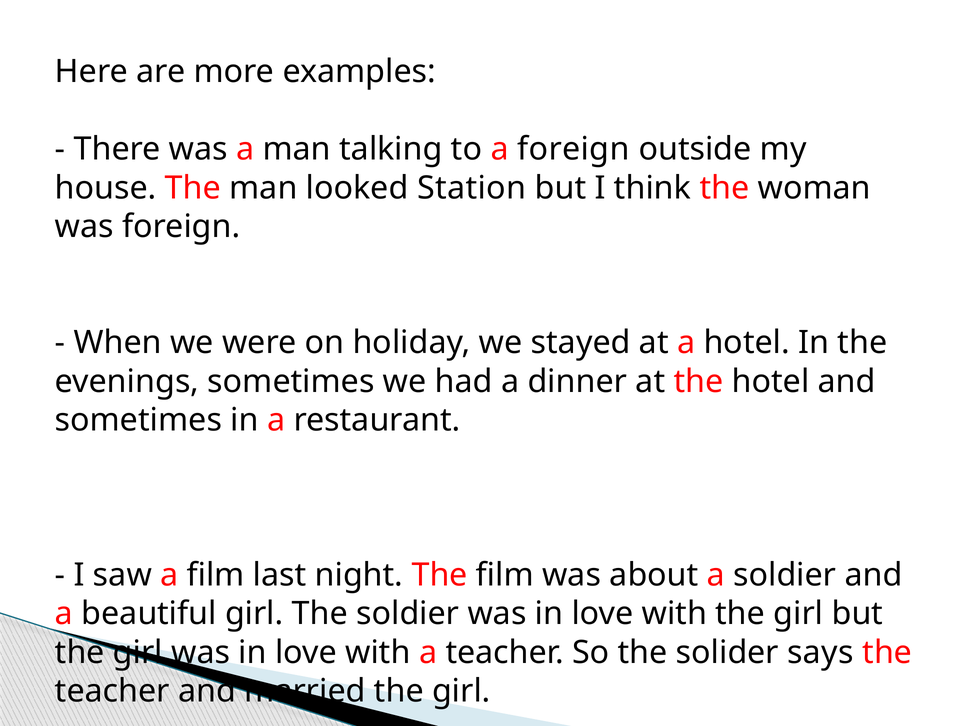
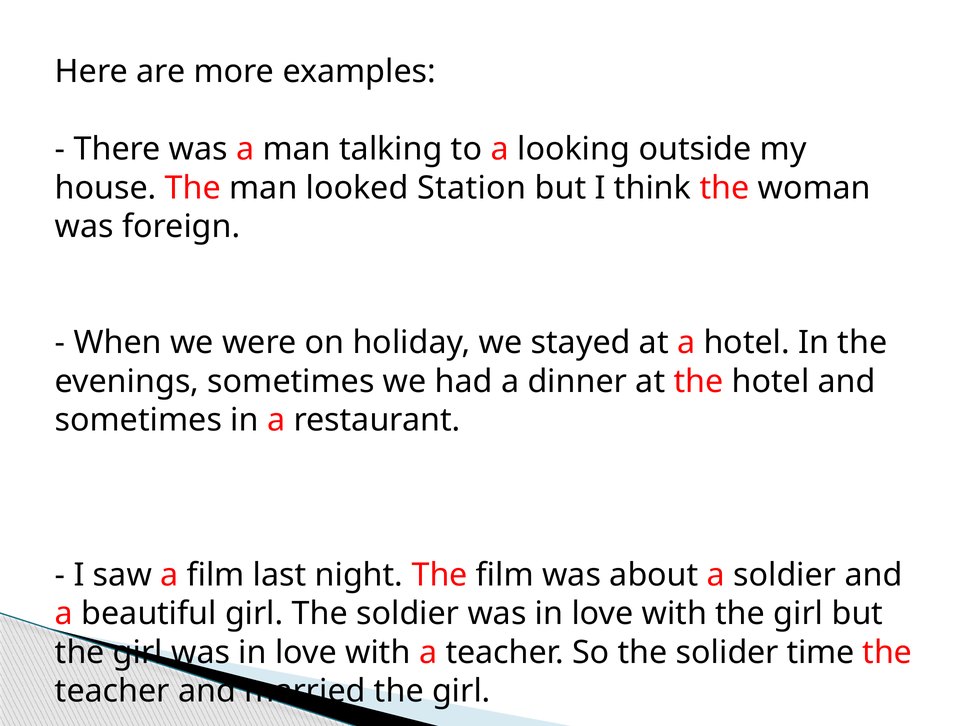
a foreign: foreign -> looking (574, 149)
says: says -> time (821, 653)
